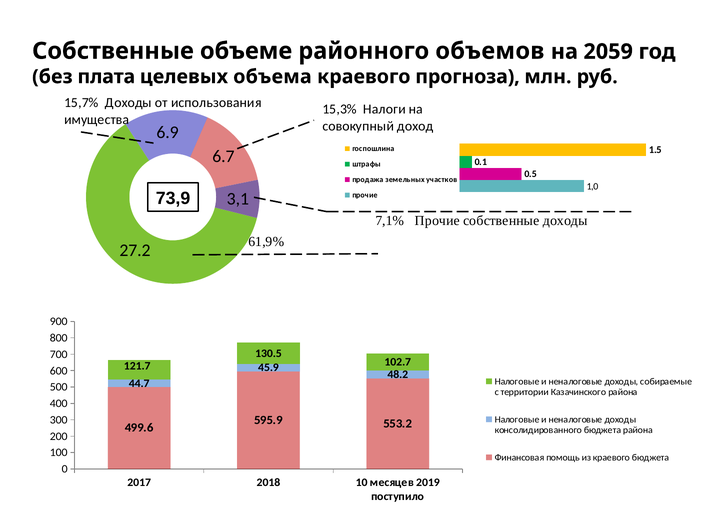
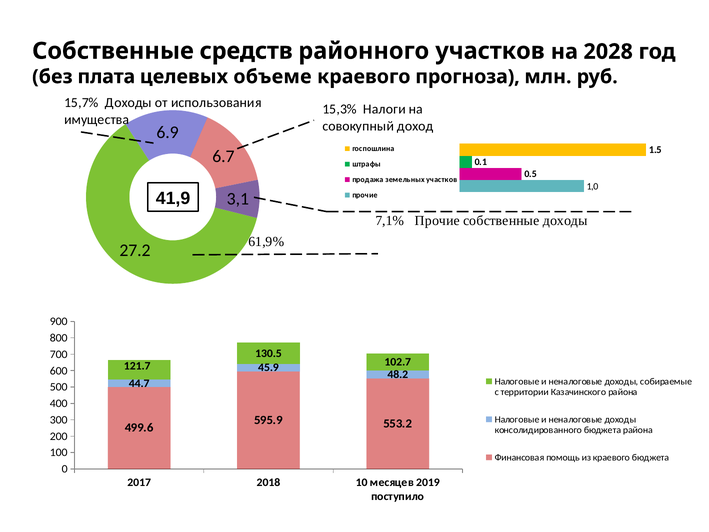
объеме: объеме -> средств (246, 51)
районного объемов: объемов -> участков (490, 51)
2059: 2059 -> 2028 (608, 52)
объема: объема -> объеме (272, 77)
73,9: 73,9 -> 41,9 (173, 198)
